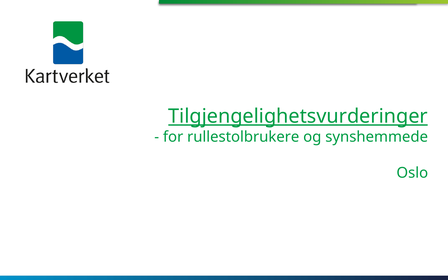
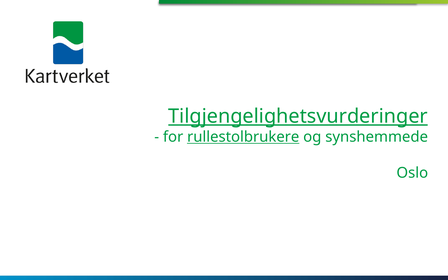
rullestolbrukere underline: none -> present (243, 137)
